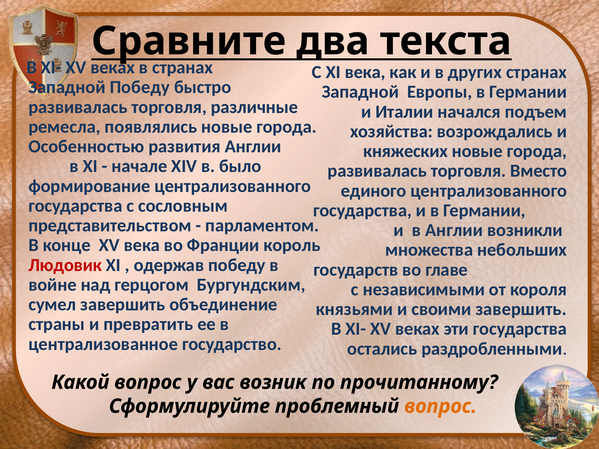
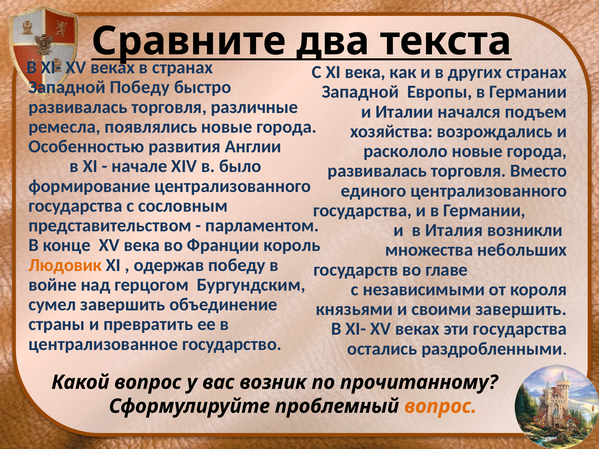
княжеских: княжеских -> раскололо (406, 151)
в Англии: Англии -> Италия (454, 230)
Людовик colour: red -> orange (65, 265)
